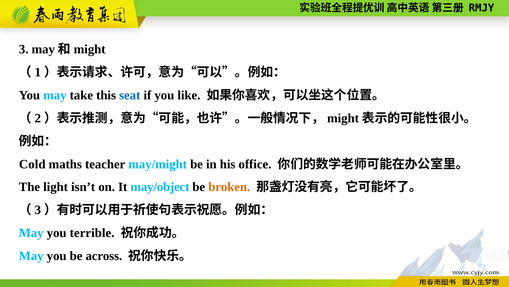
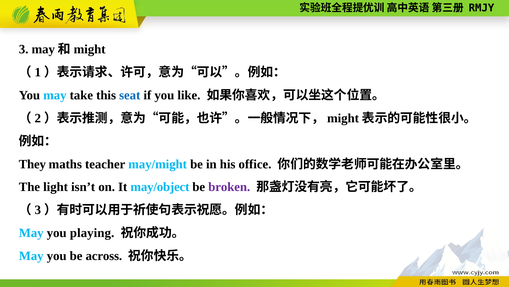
Cold: Cold -> They (32, 164)
broken colour: orange -> purple (229, 187)
terrible: terrible -> playing (92, 233)
